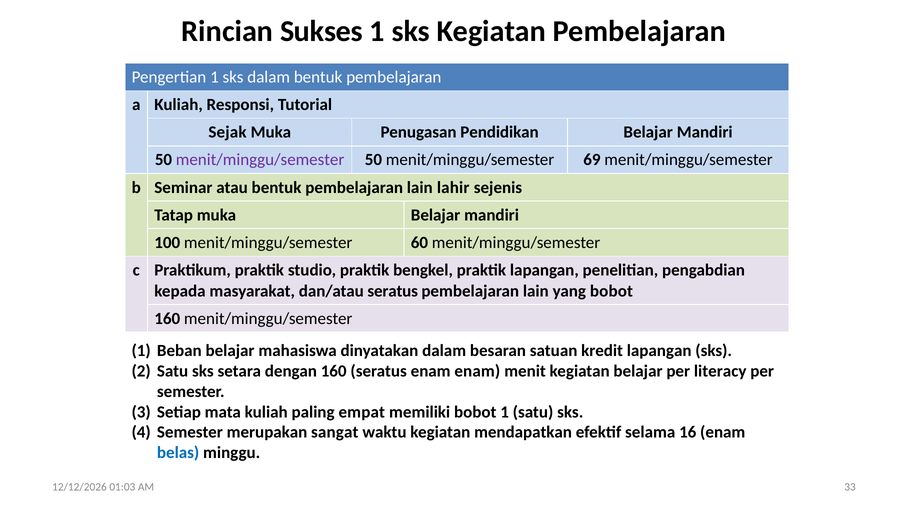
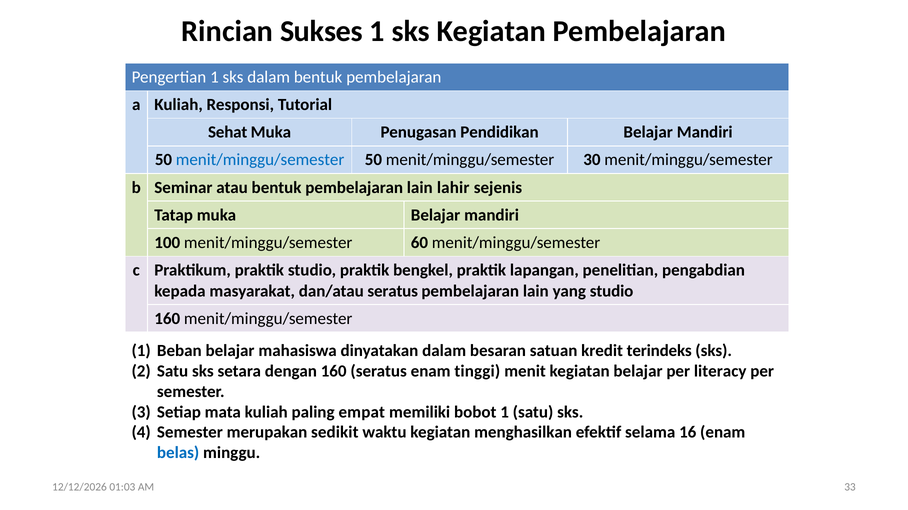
Sejak: Sejak -> Sehat (228, 132)
menit/minggu/semester colour: purple -> blue (260, 160)
69: 69 -> 30 (592, 160)
yang bobot: bobot -> studio (612, 291)
kredit lapangan: lapangan -> terindeks (659, 351)
enam enam: enam -> tinggi (477, 372)
sangat: sangat -> sedikit (335, 433)
mendapatkan: mendapatkan -> menghasilkan (523, 433)
